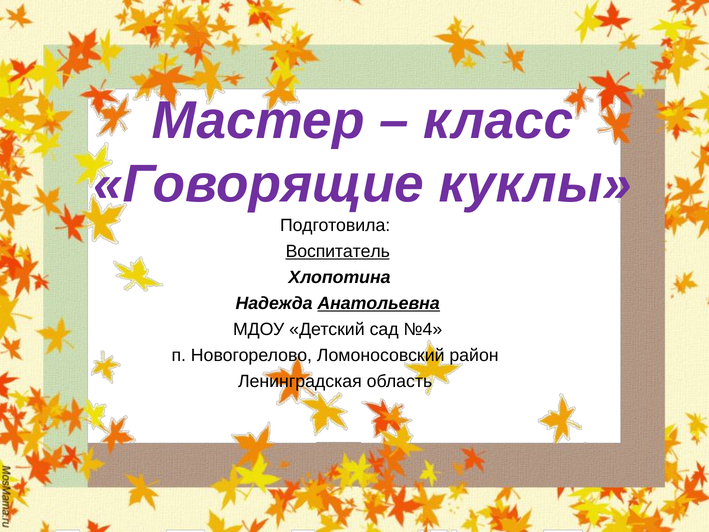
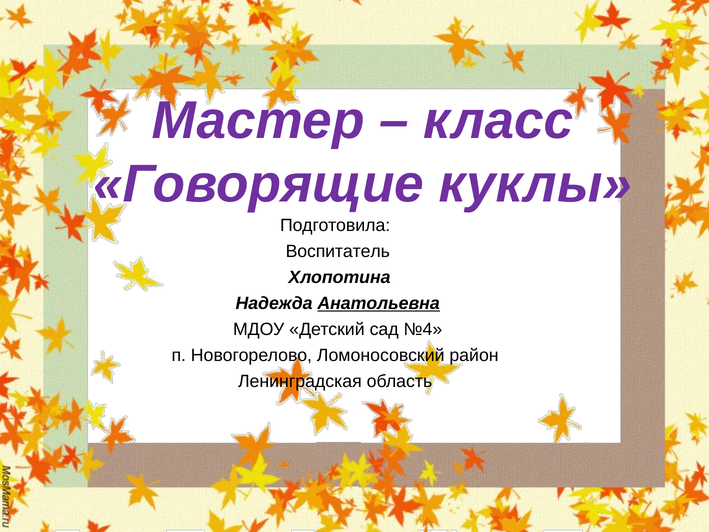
Воспитатель underline: present -> none (338, 251)
